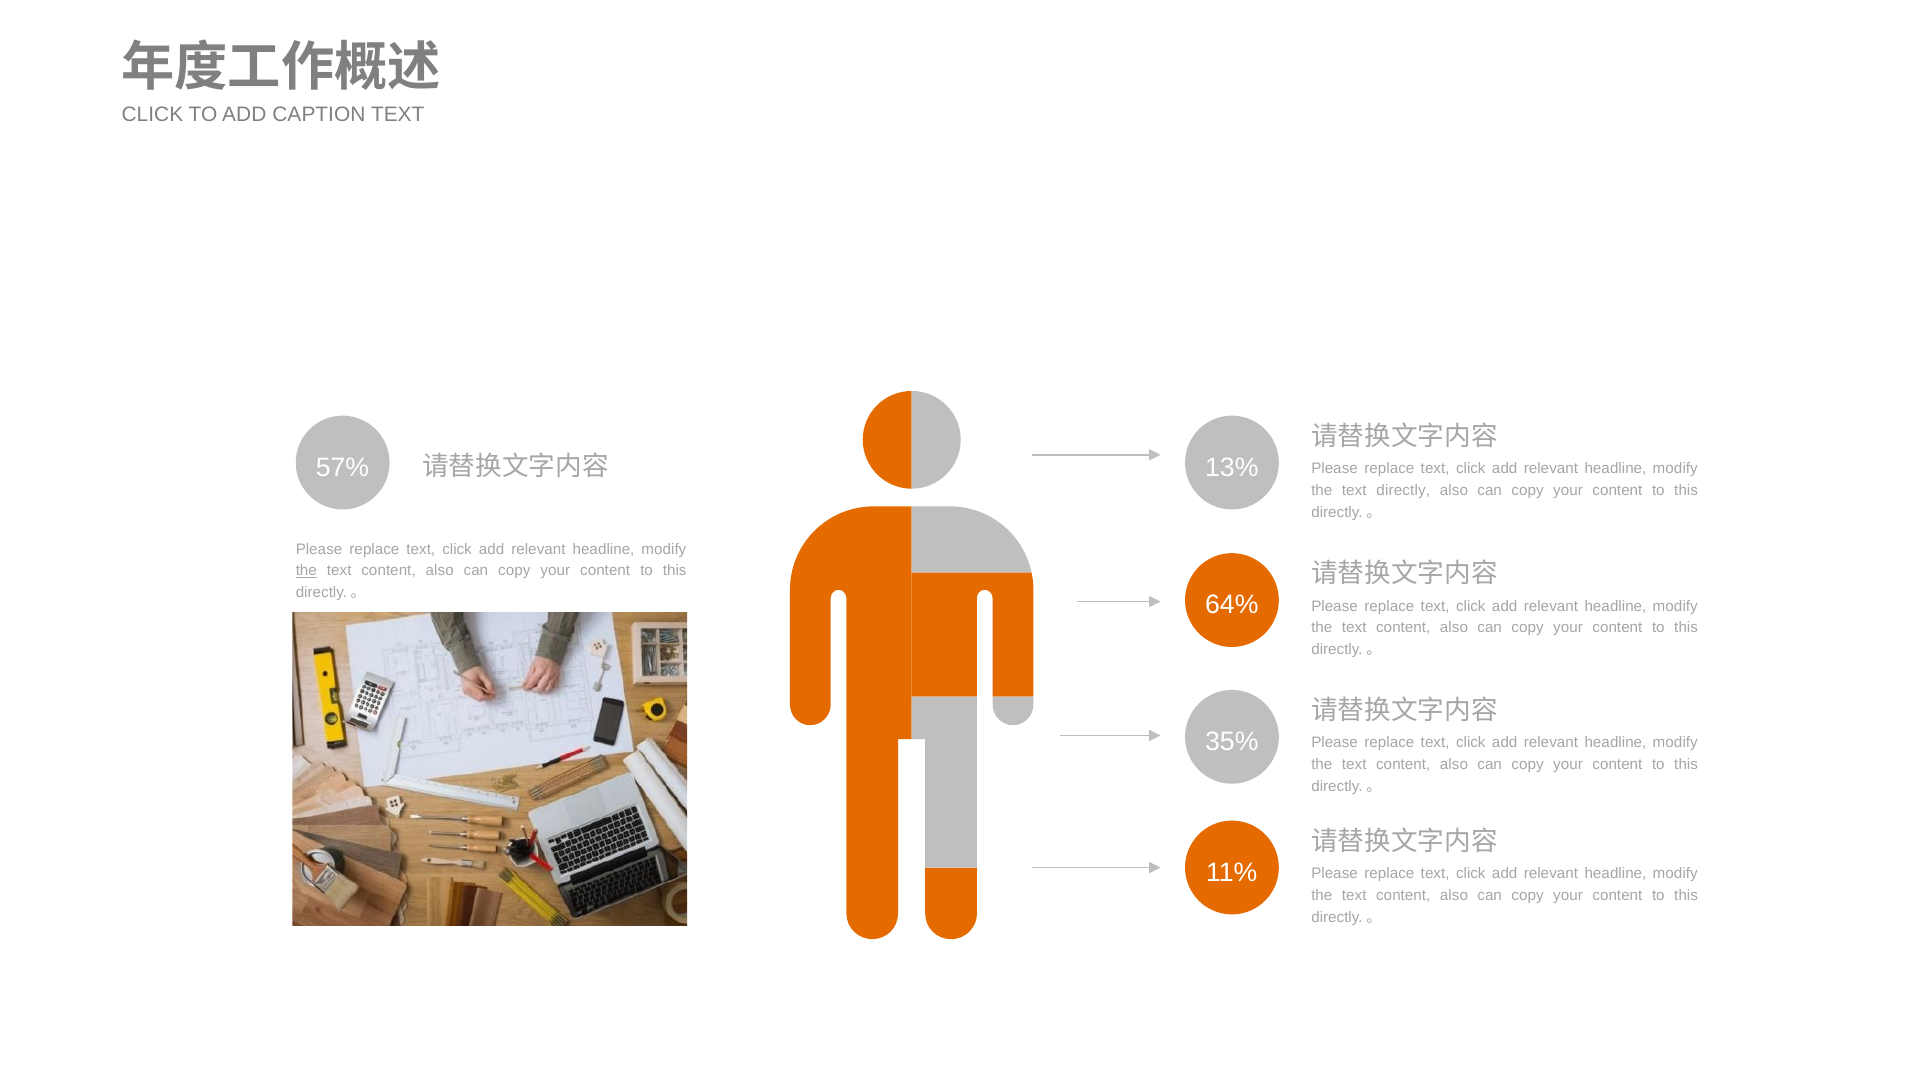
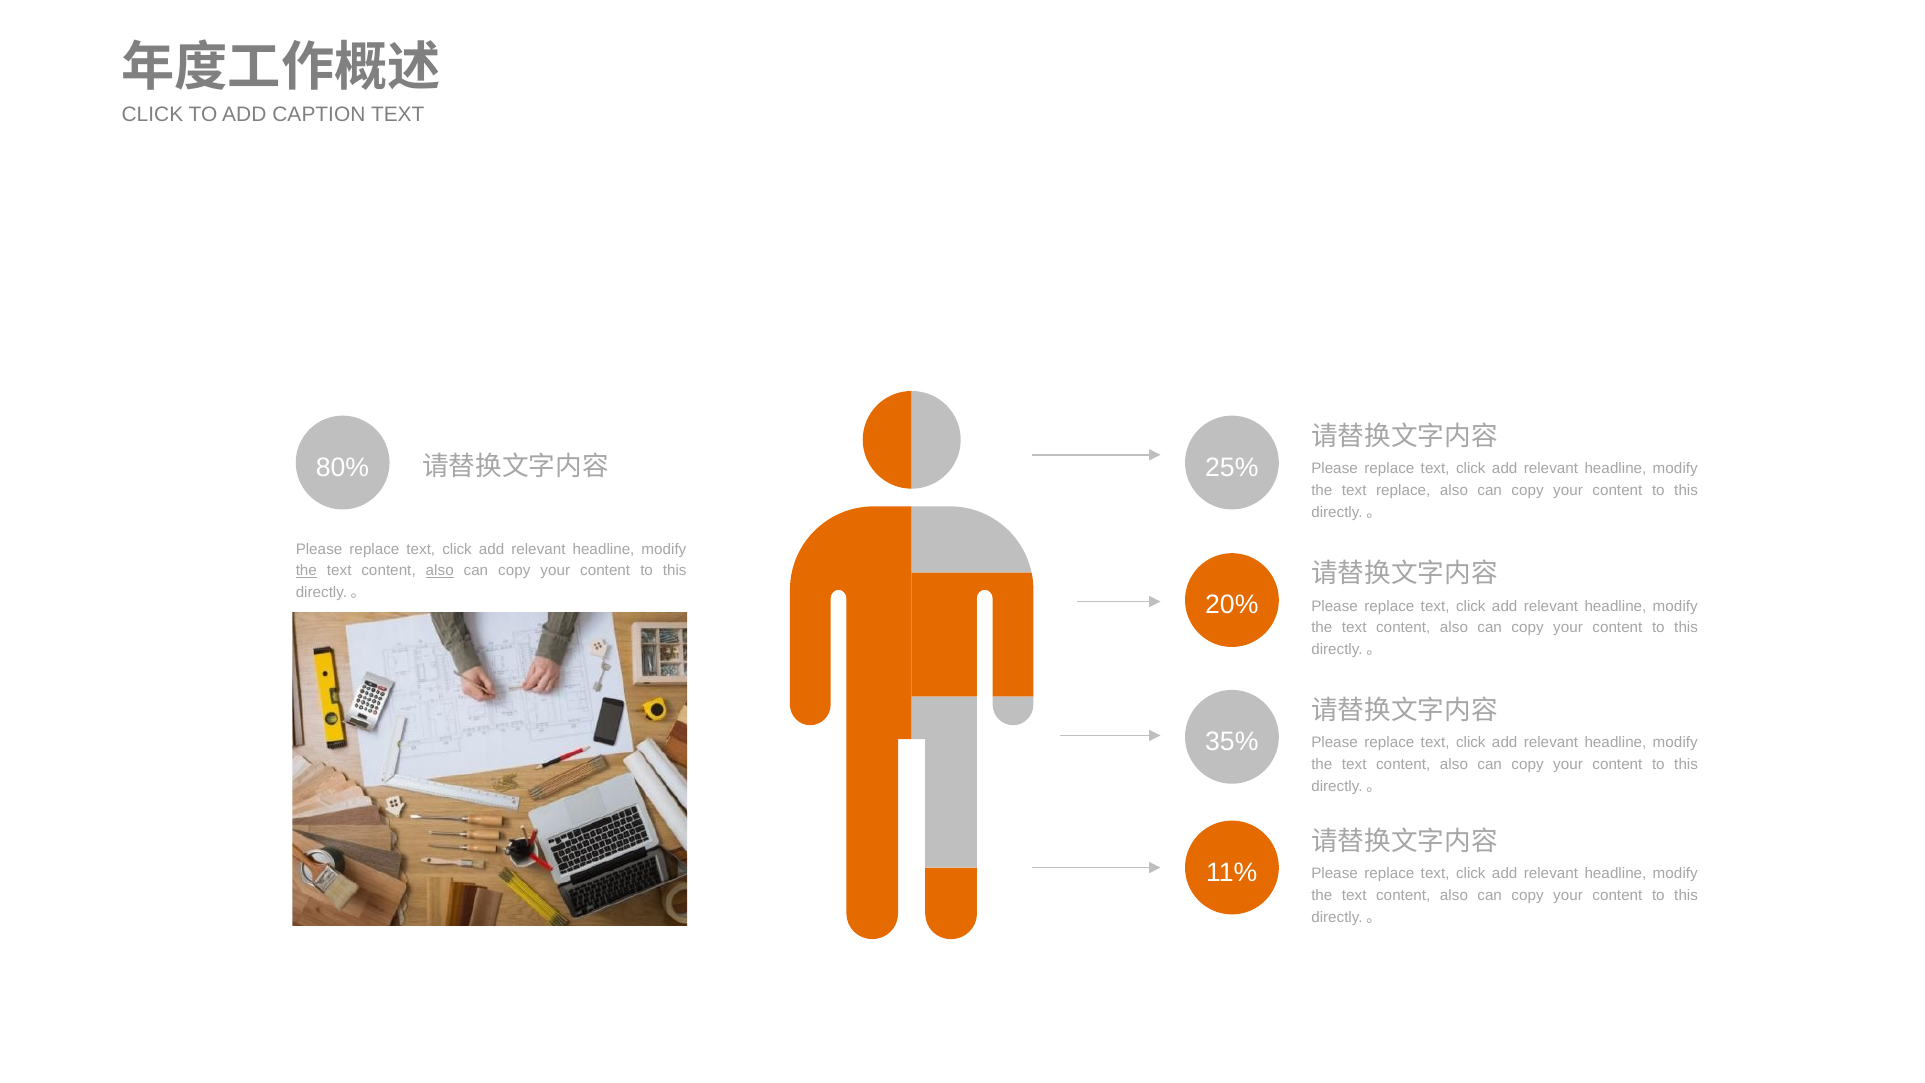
57%: 57% -> 80% (343, 467)
13%: 13% -> 25% (1232, 467)
text directly: directly -> replace (1403, 490)
also underline: none -> present (440, 571)
64%: 64% -> 20% (1232, 605)
